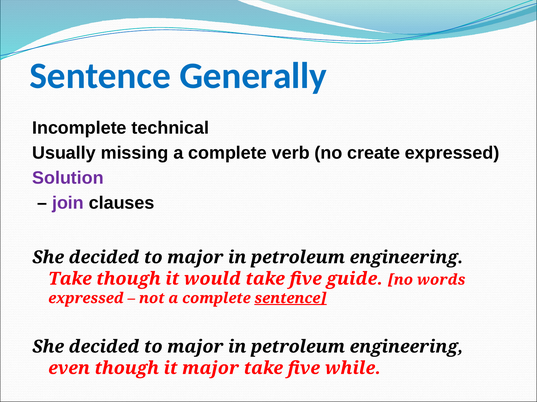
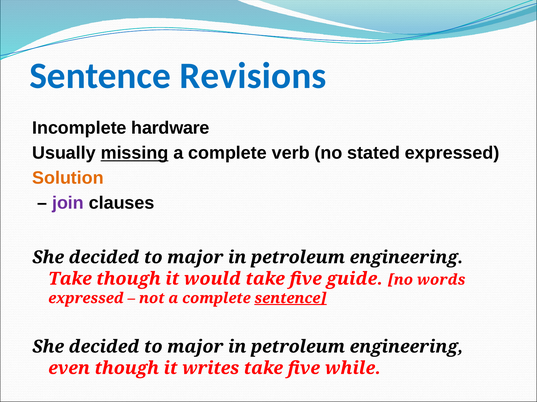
Generally: Generally -> Revisions (253, 76)
technical: technical -> hardware (170, 128)
missing underline: none -> present (135, 153)
create: create -> stated (374, 153)
Solution colour: purple -> orange (68, 178)
it major: major -> writes (211, 369)
